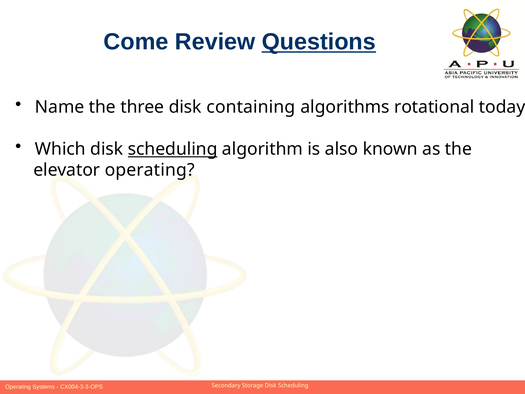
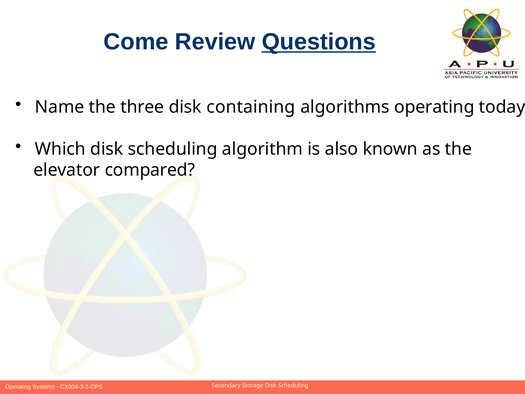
algorithms rotational: rotational -> operating (434, 107)
scheduling underline: present -> none (173, 149)
elevator operating: operating -> compared (150, 170)
